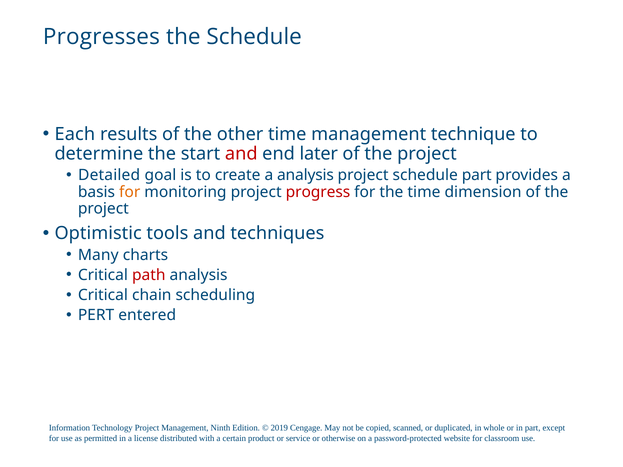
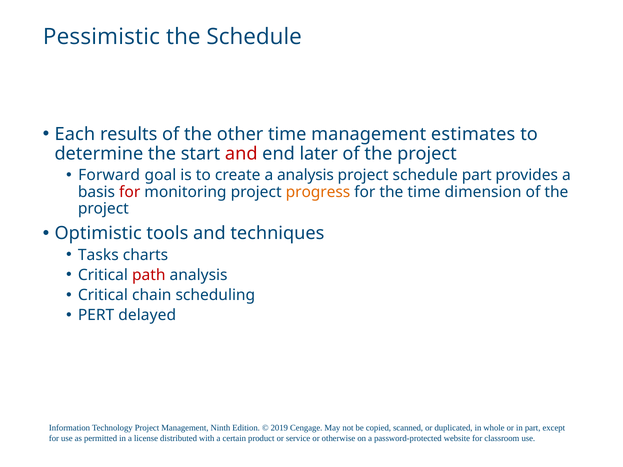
Progresses: Progresses -> Pessimistic (101, 37)
technique: technique -> estimates (473, 134)
Detailed: Detailed -> Forward (109, 175)
for colour: orange -> red (130, 192)
progress colour: red -> orange (318, 192)
Many: Many -> Tasks (98, 255)
entered: entered -> delayed (147, 315)
